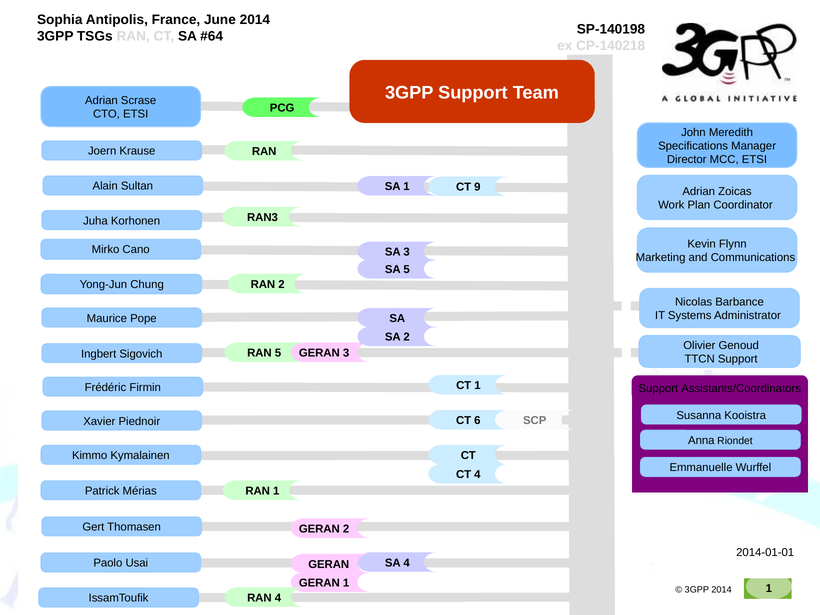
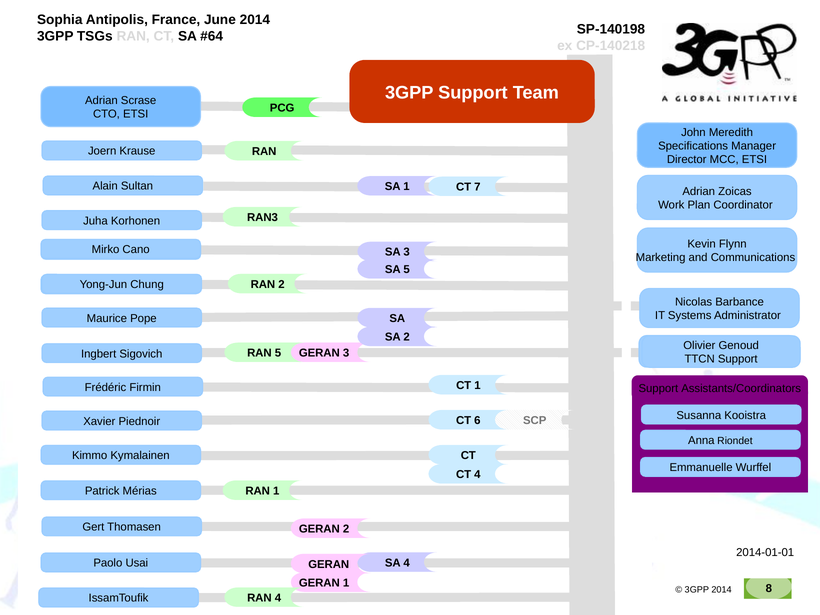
9: 9 -> 7 (477, 187)
1: 1 -> 8 (769, 589)
